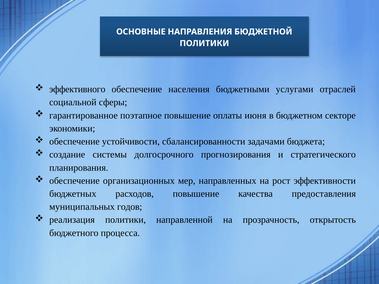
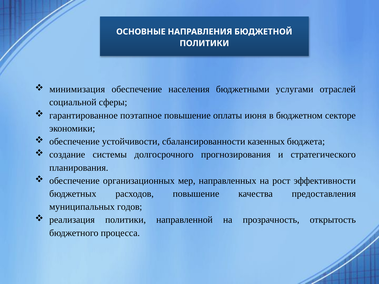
эффективного: эффективного -> минимизация (77, 89)
задачами: задачами -> казенных (266, 142)
